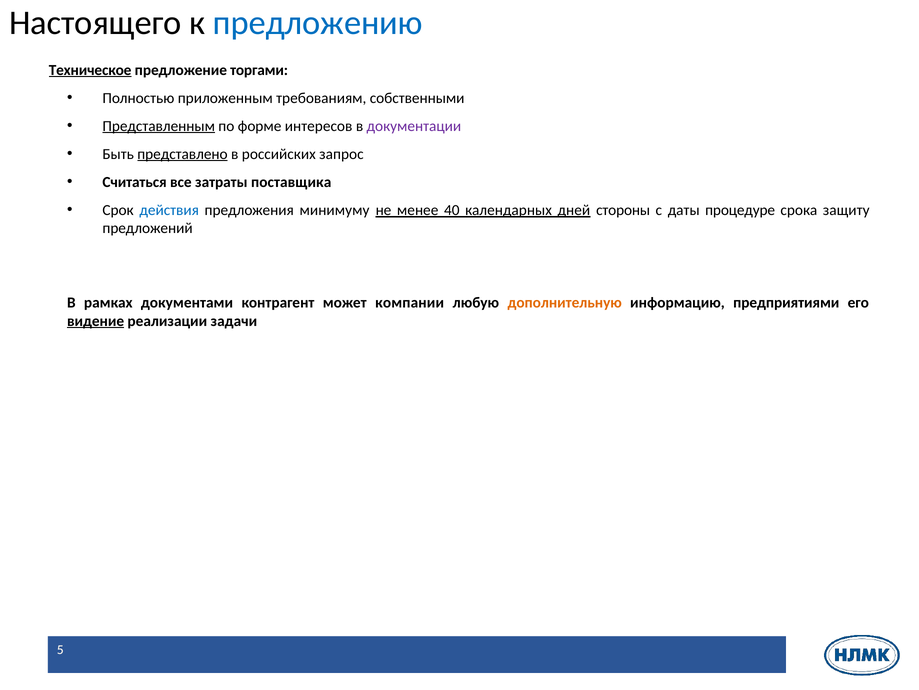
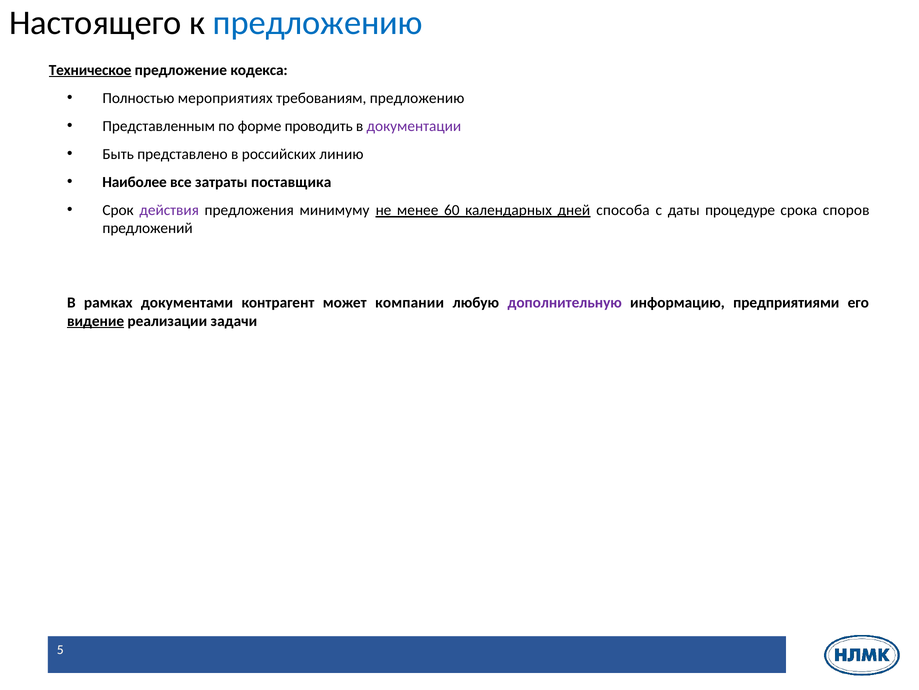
торгами: торгами -> кодекса (259, 70)
приложенным: приложенным -> мероприятиях (225, 98)
требованиям собственными: собственными -> предложению (417, 98)
Представленным underline: present -> none (159, 126)
интересов: интересов -> проводить (319, 126)
представлено underline: present -> none (182, 154)
запрос: запрос -> линию (341, 154)
Считаться: Считаться -> Наиболее (135, 182)
действия colour: blue -> purple (169, 210)
40: 40 -> 60 (452, 210)
стороны: стороны -> способа (623, 210)
защиту: защиту -> споров (846, 210)
дополнительную colour: orange -> purple (565, 302)
